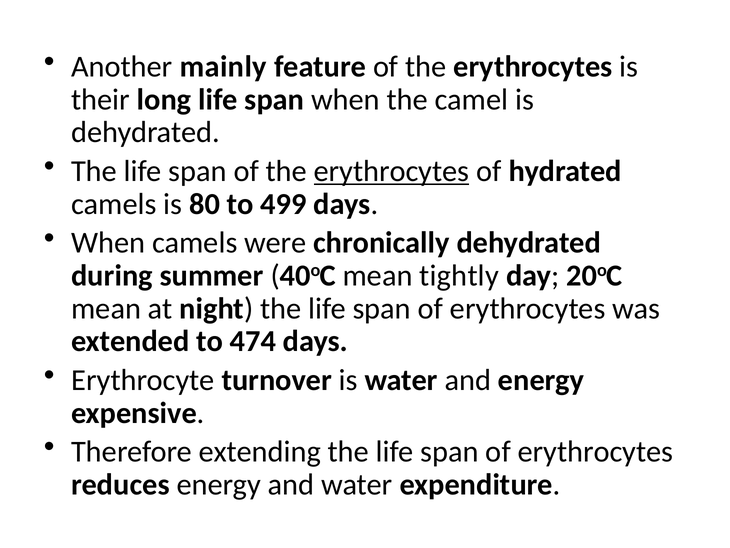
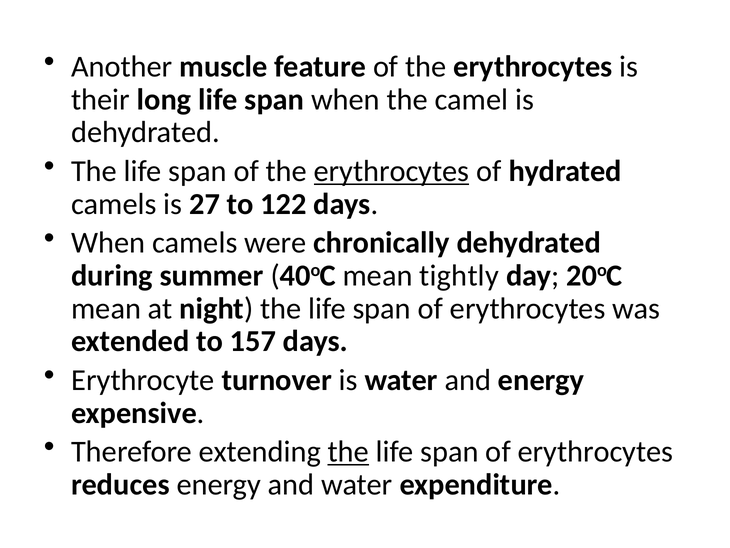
mainly: mainly -> muscle (224, 67)
80: 80 -> 27 (205, 204)
499: 499 -> 122 (283, 204)
474: 474 -> 157 (253, 341)
the underline: none -> present (348, 451)
